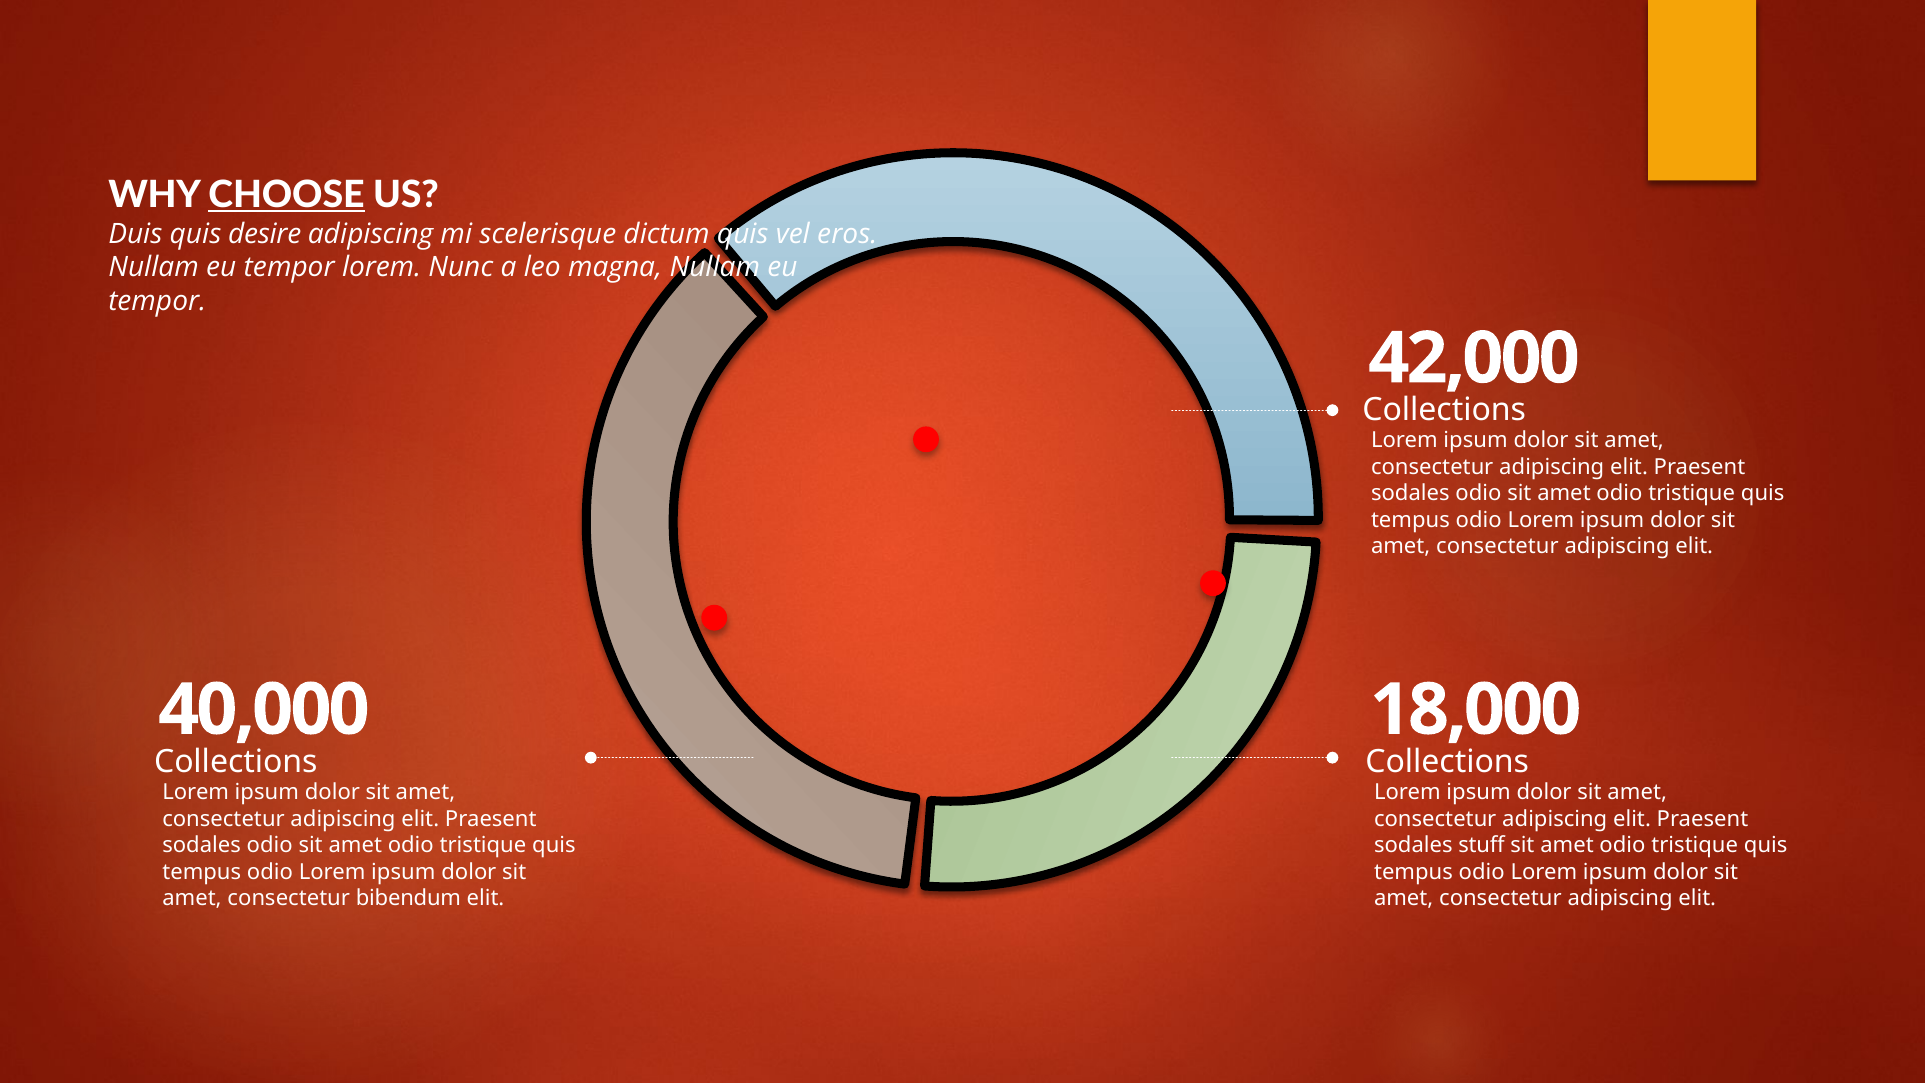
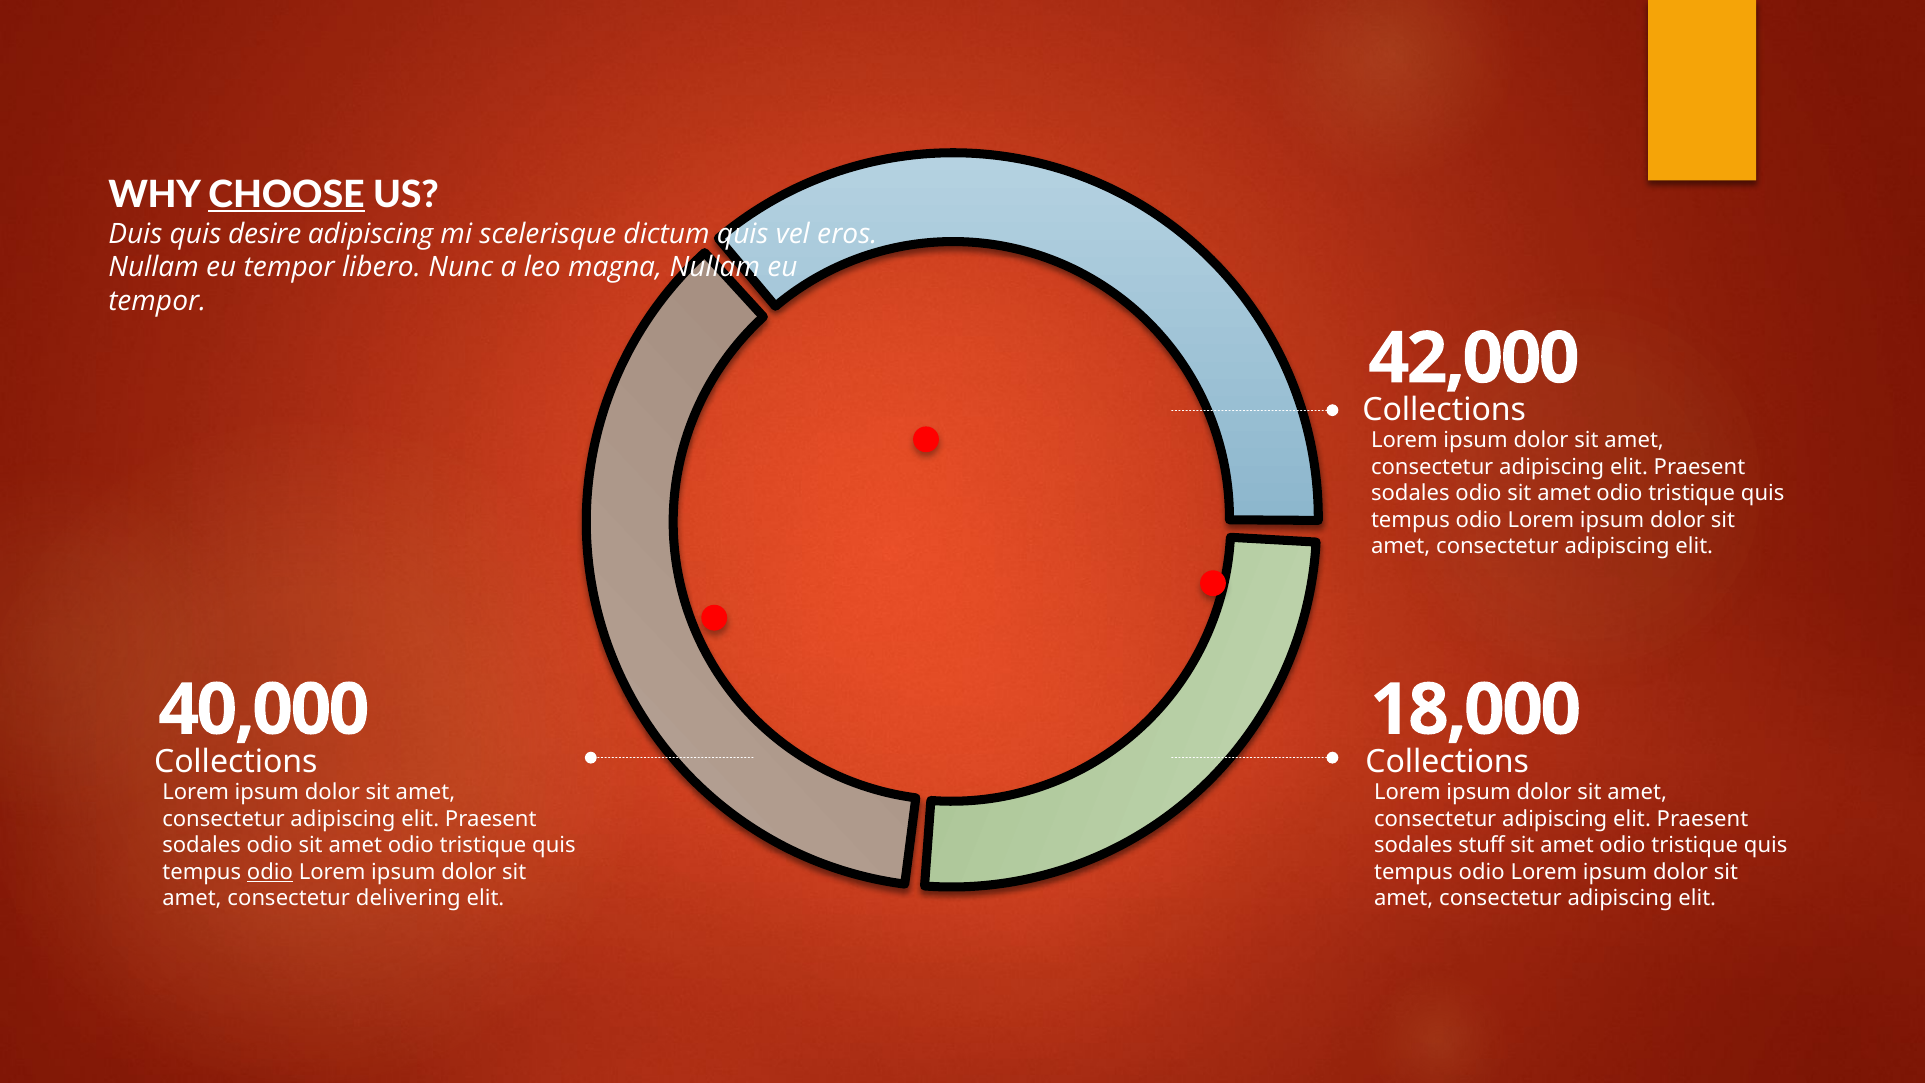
tempor lorem: lorem -> libero (381, 268)
odio underline: none -> present (270, 872)
bibendum: bibendum -> delivering (408, 898)
